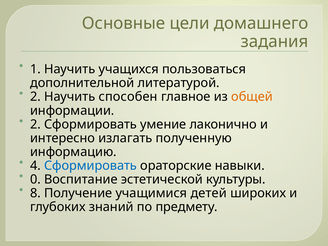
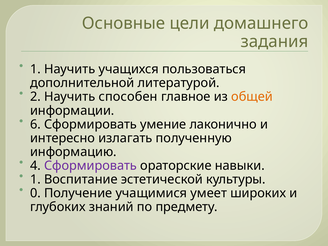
2: 2 -> 6 (35, 124)
Сформировать colour: blue -> purple (91, 166)
0: 0 -> 1 (35, 179)
8: 8 -> 0 (35, 193)
детей: детей -> умеет (209, 193)
